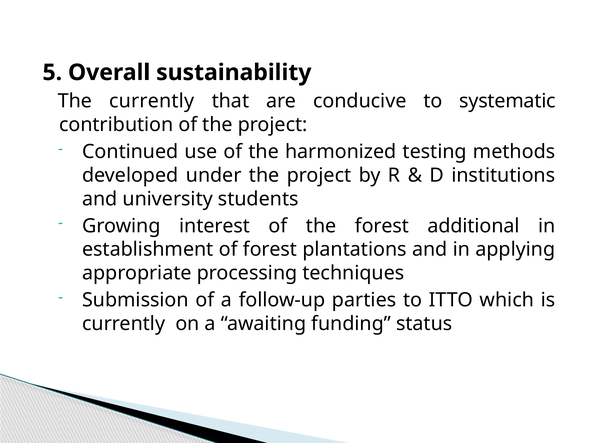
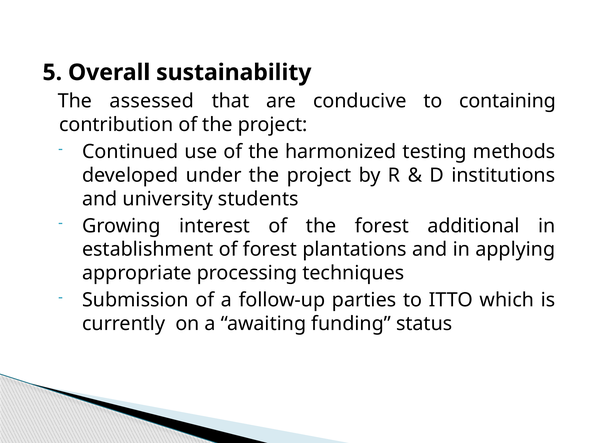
The currently: currently -> assessed (152, 101)
systematic: systematic -> containing (508, 101)
